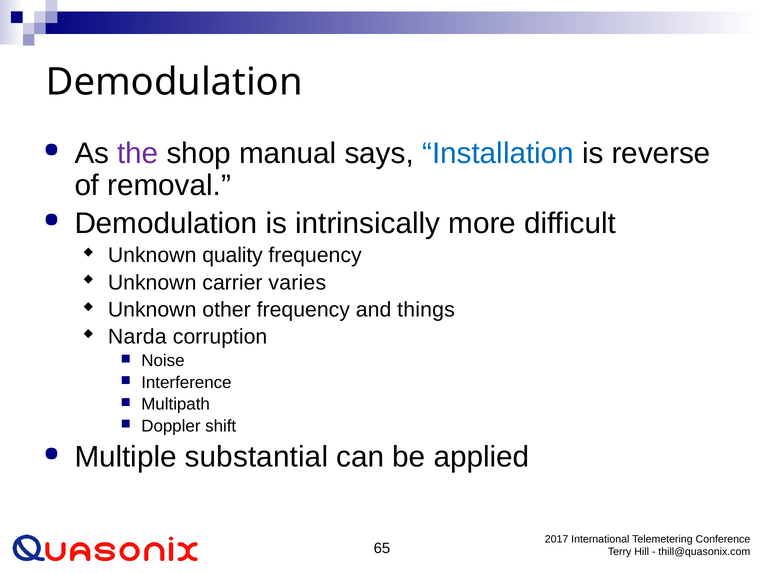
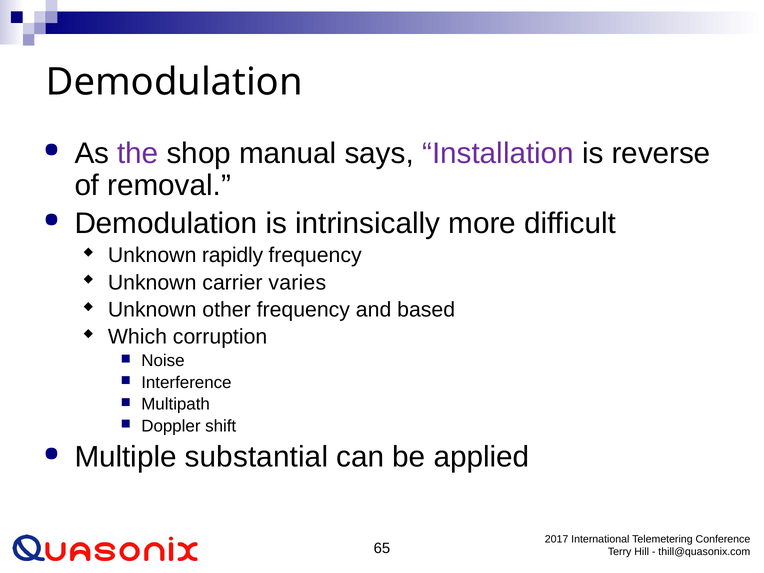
Installation colour: blue -> purple (498, 153)
quality: quality -> rapidly (233, 255)
things: things -> based (426, 310)
Narda: Narda -> Which (137, 337)
